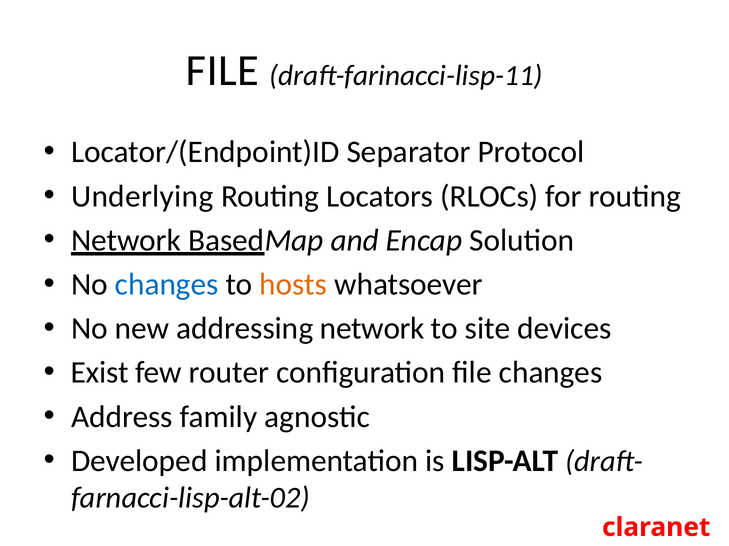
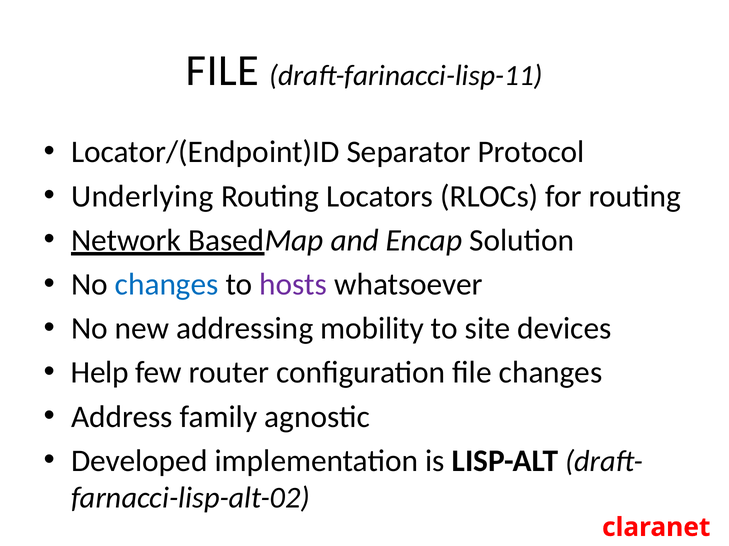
hosts colour: orange -> purple (293, 285)
addressing network: network -> mobility (372, 329)
Exist: Exist -> Help (100, 373)
